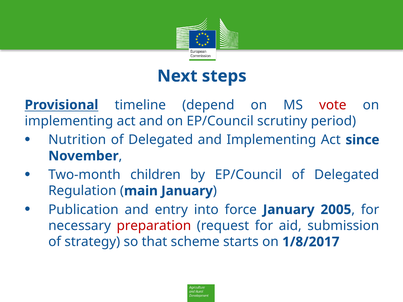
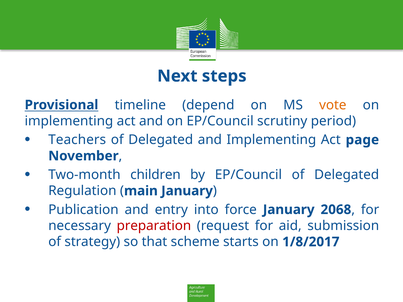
vote colour: red -> orange (333, 105)
Nutrition: Nutrition -> Teachers (77, 140)
since: since -> page (362, 140)
2005: 2005 -> 2068 (336, 210)
